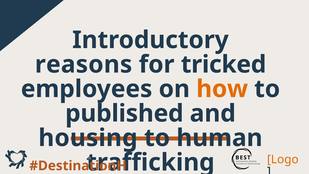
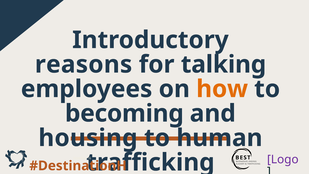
tricked: tricked -> talking (224, 64)
published: published -> becoming (124, 113)
Logo colour: orange -> purple (283, 159)
